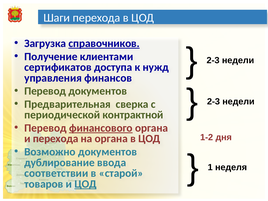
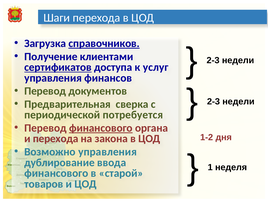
сертификатов underline: none -> present (58, 67)
нужд: нужд -> услуг (156, 67)
контрактной: контрактной -> потребуется (133, 115)
на органа: органа -> закона (111, 139)
Возможно документов: документов -> управления (108, 152)
соответствии: соответствии -> финансового (56, 173)
ЦОД underline: present -> none (85, 184)
